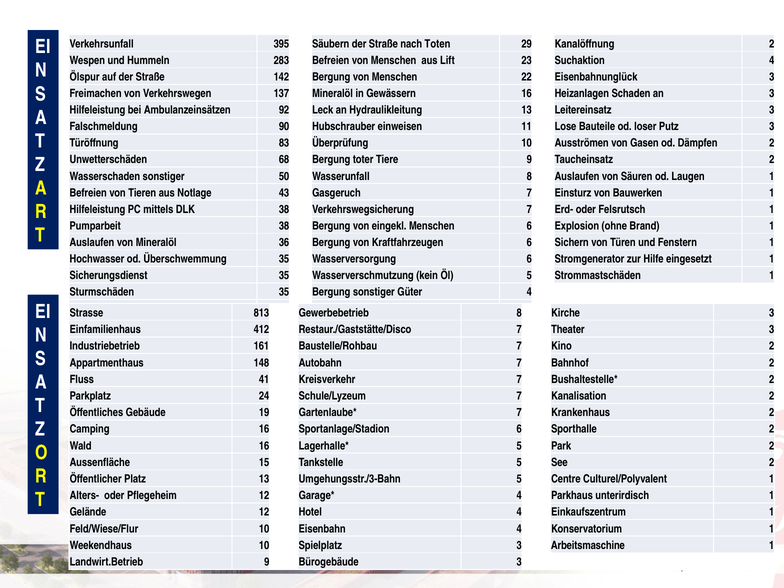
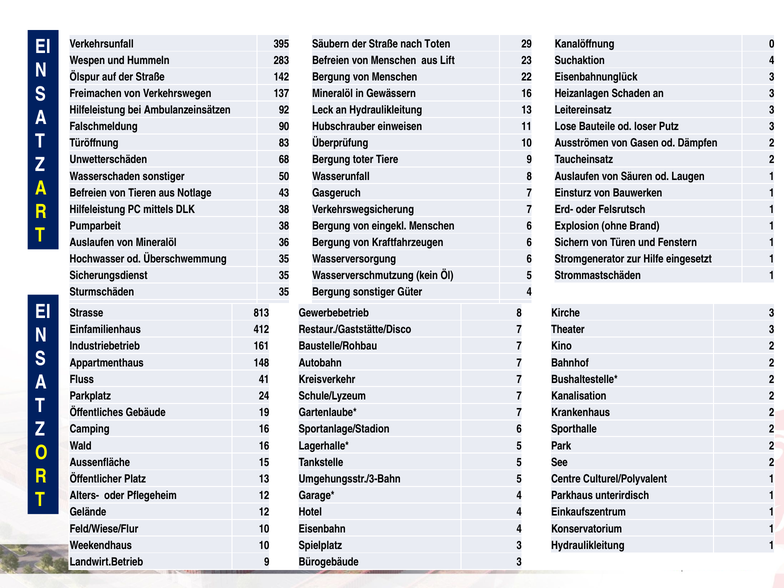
Kanalöffnung 2: 2 -> 0 (772, 44)
3 Arbeitsmaschine: Arbeitsmaschine -> Hydraulikleitung (588, 545)
